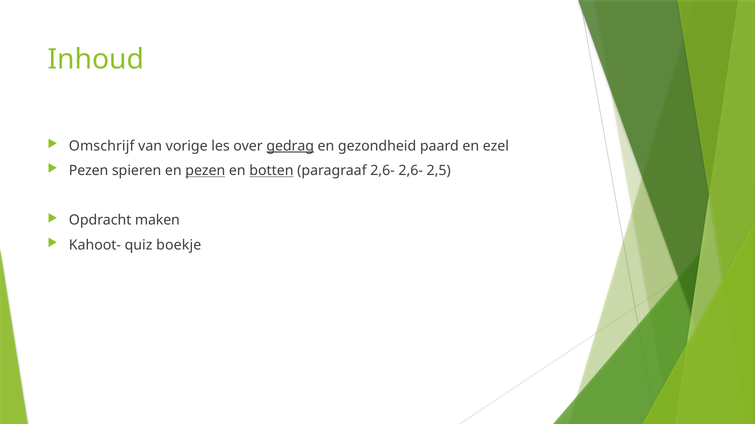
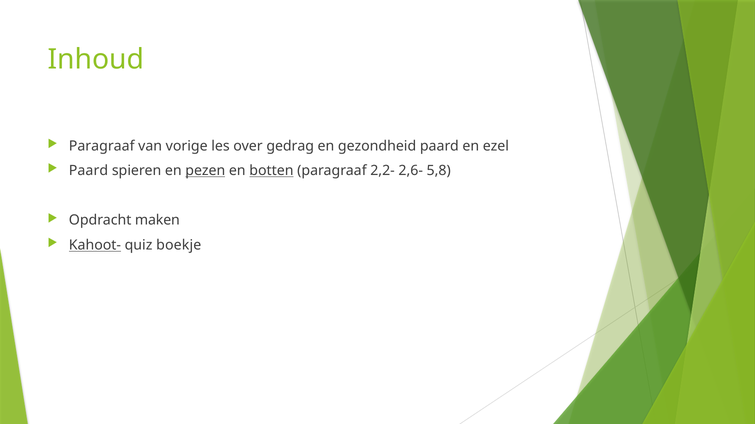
Omschrijf: Omschrijf -> Paragraaf (102, 146)
gedrag underline: present -> none (290, 146)
Pezen: Pezen -> Paard (88, 171)
paragraaf 2,6-: 2,6- -> 2,2- (383, 171)
2,5: 2,5 -> 5,8 (439, 171)
Kahoot- underline: none -> present (95, 246)
